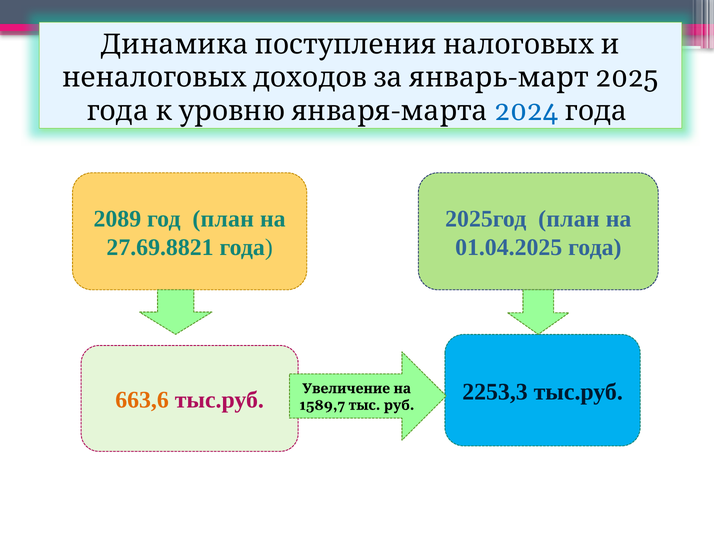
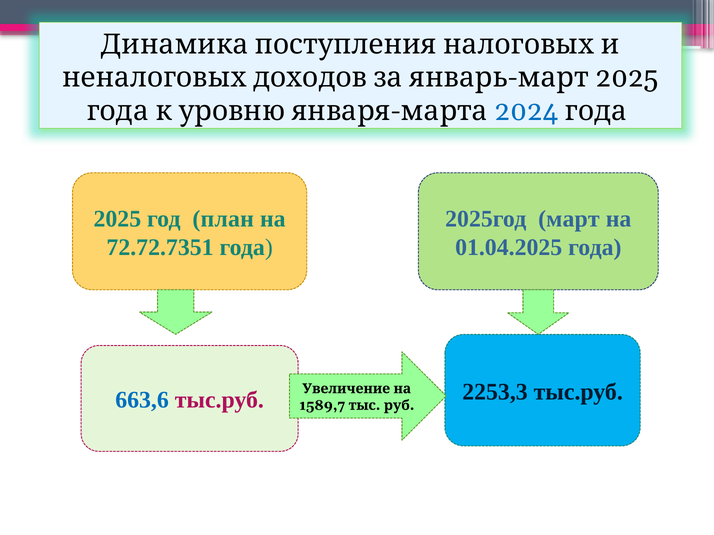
2089: 2089 -> 2025 (117, 219)
2025год план: план -> март (569, 219)
27.69.8821: 27.69.8821 -> 72.72.7351 (160, 247)
663,6 colour: orange -> blue (142, 400)
